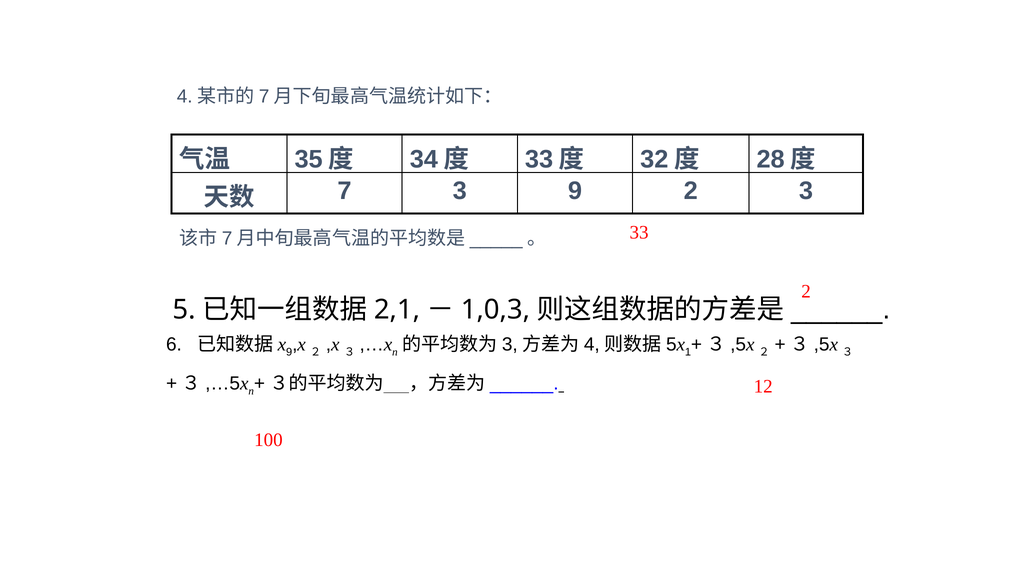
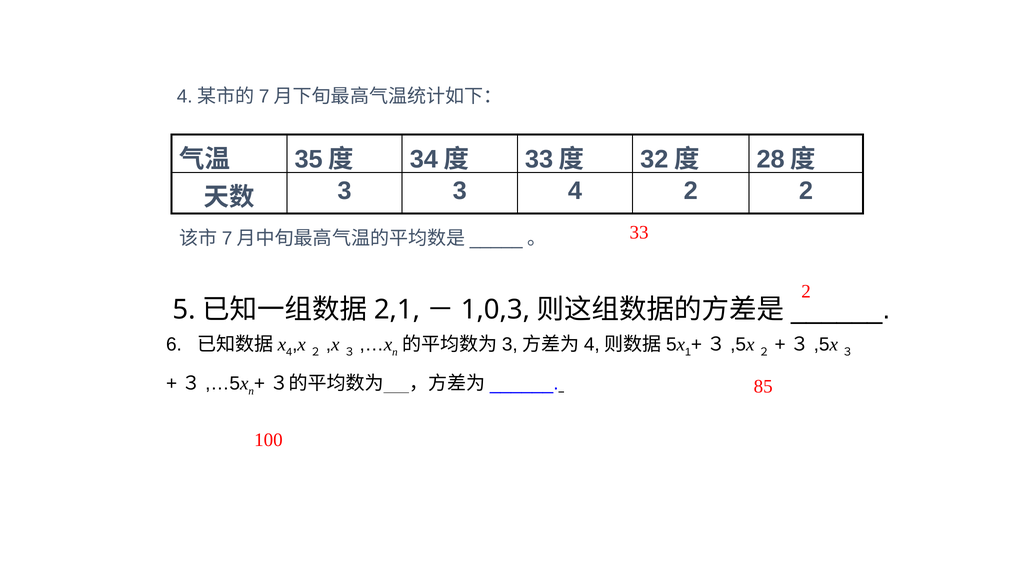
7: 7 -> 3 (345, 191)
3 9: 9 -> 4 (575, 191)
2 3: 3 -> 2 (806, 191)
9: 9 -> 4 (289, 352)
12: 12 -> 85 (763, 386)
